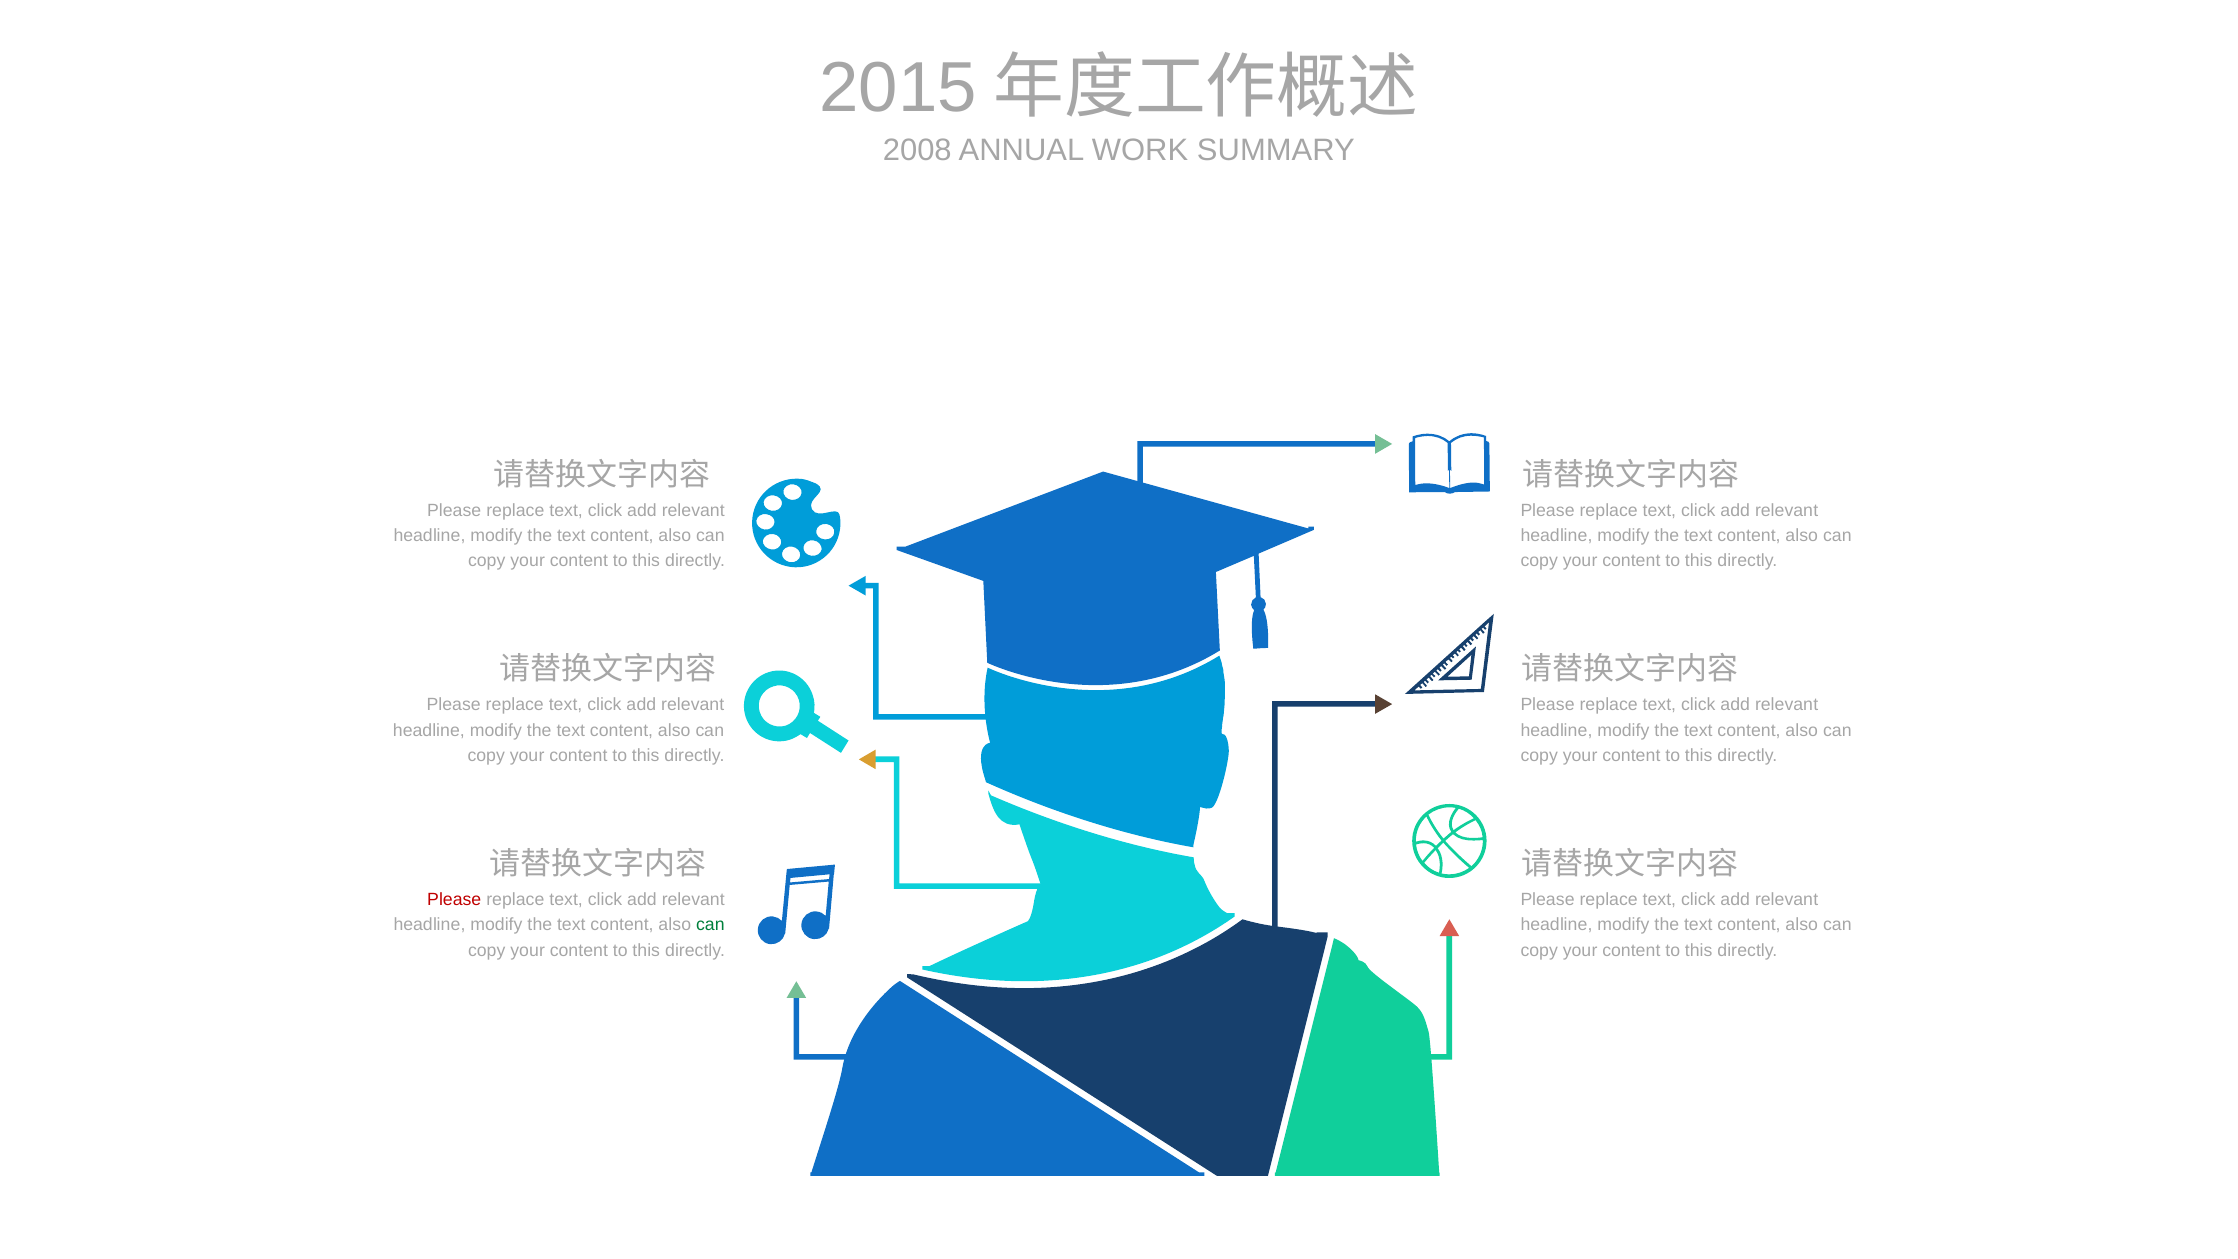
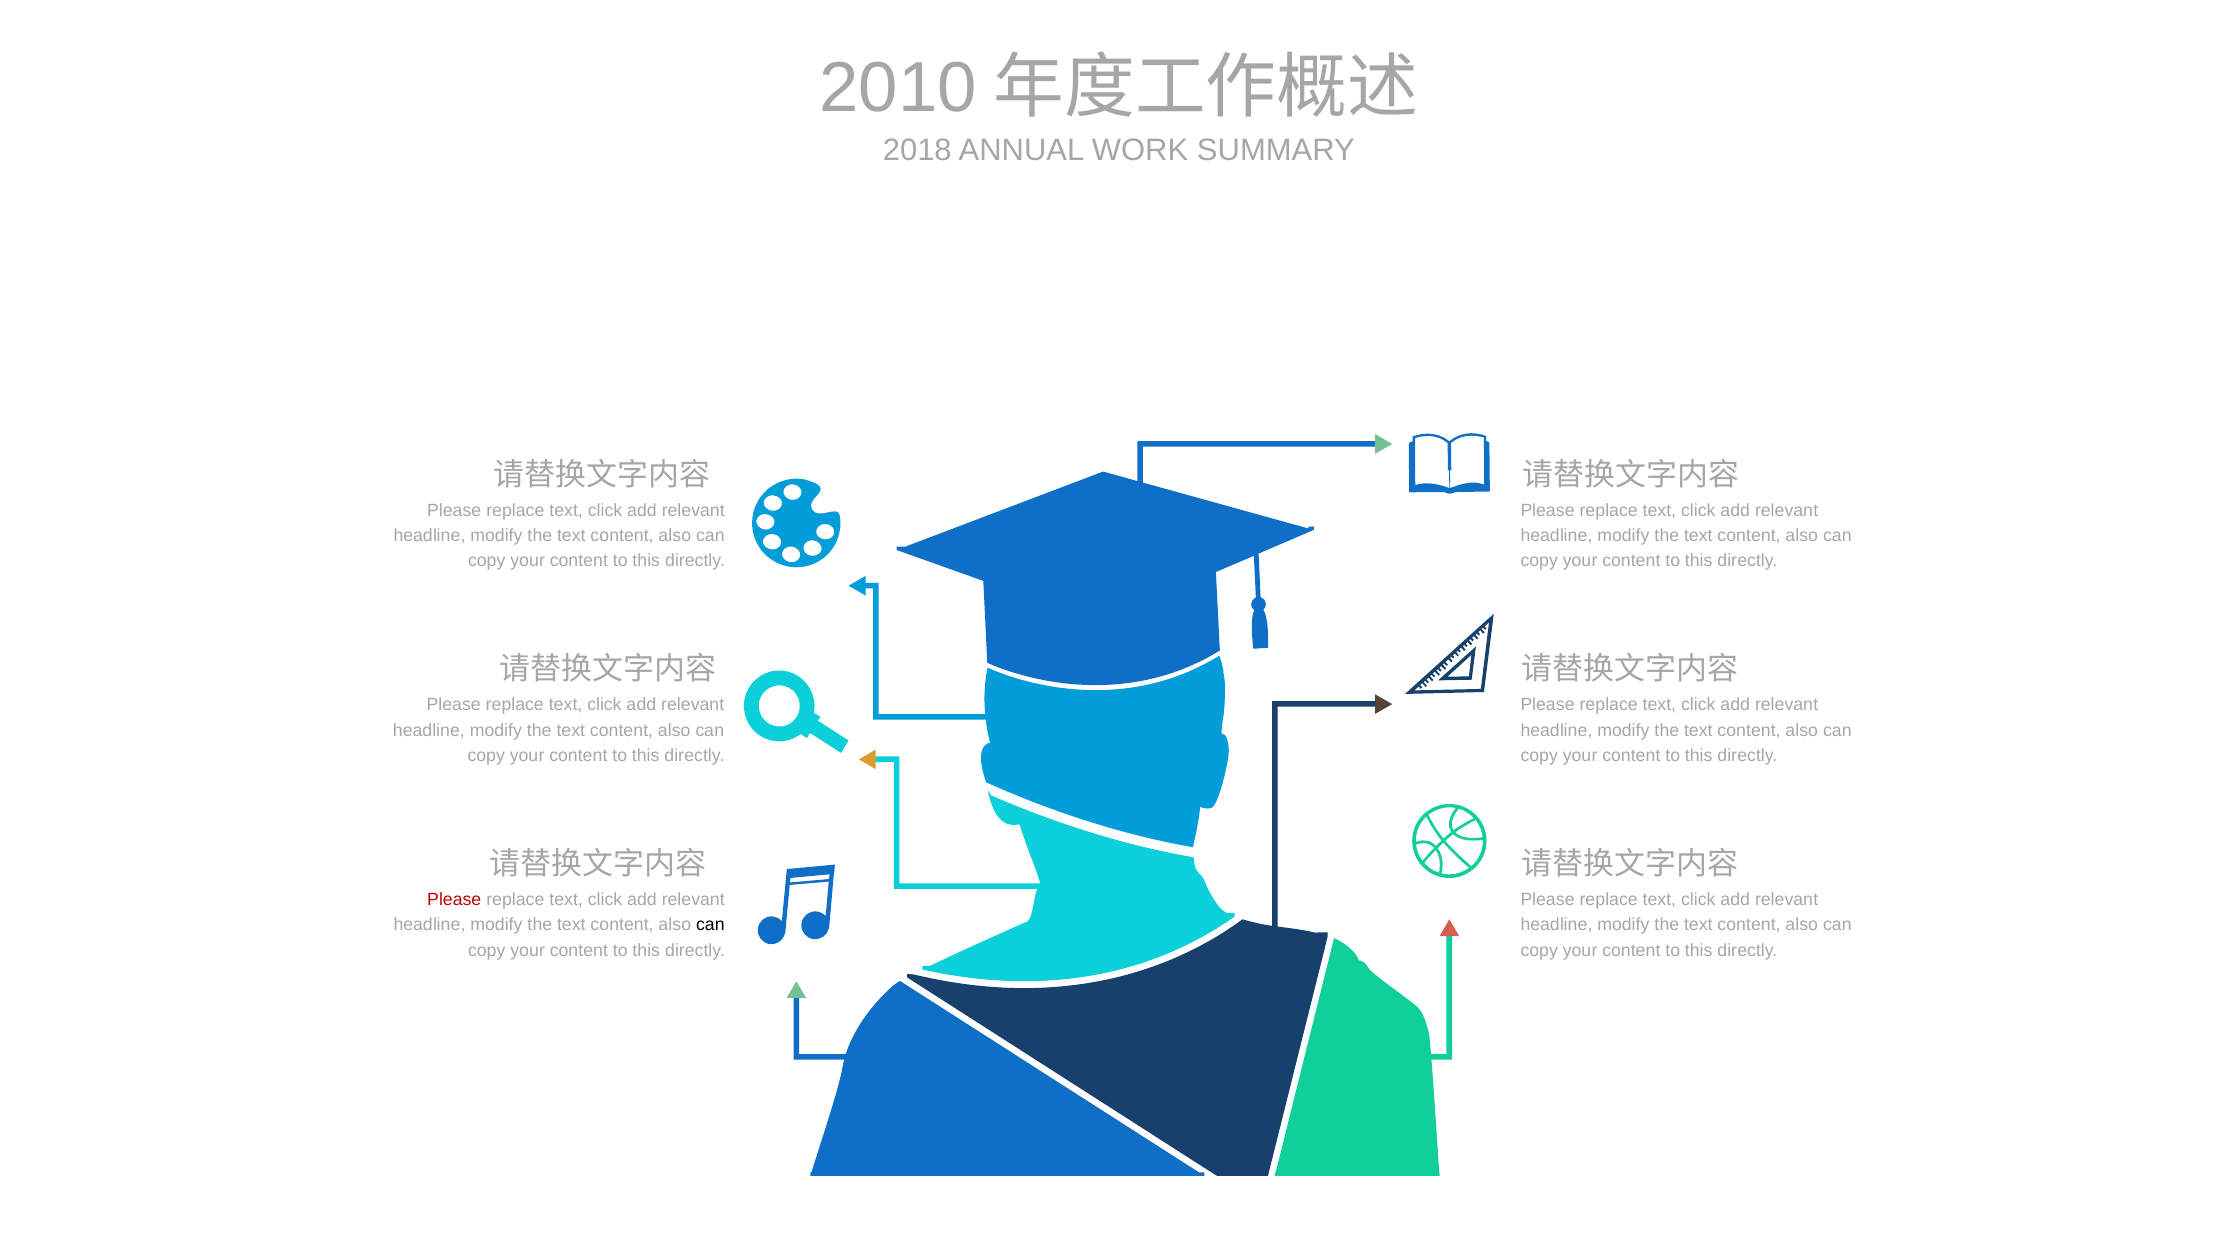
2015: 2015 -> 2010 (898, 88)
2008: 2008 -> 2018 (917, 150)
can colour: green -> black (710, 925)
